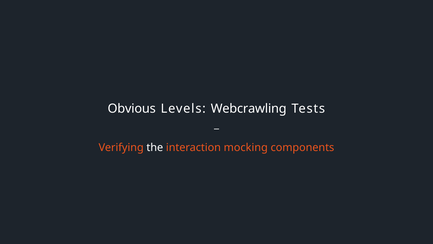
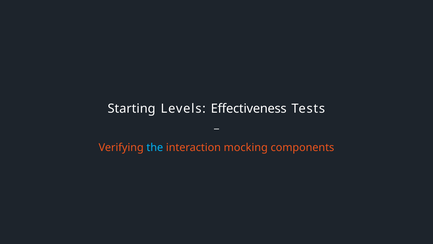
Obvious: Obvious -> Starting (132, 109)
Webcrawling: Webcrawling -> Effectiveness (249, 109)
the colour: white -> light blue (155, 147)
